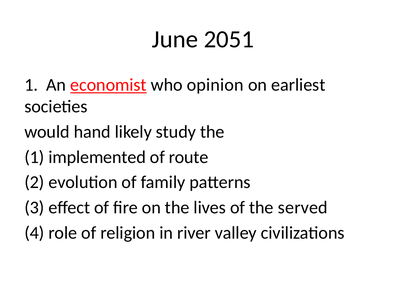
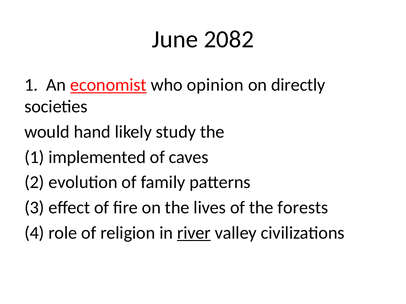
2051: 2051 -> 2082 (229, 39)
earliest: earliest -> directly (298, 85)
route: route -> caves (189, 157)
served: served -> forests (303, 208)
river underline: none -> present (194, 233)
